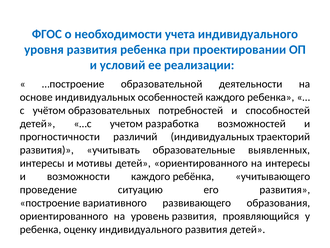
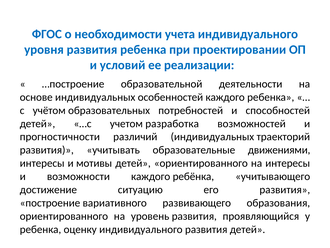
выявленных: выявленных -> движениями (279, 150)
проведение: проведение -> достижение (48, 189)
